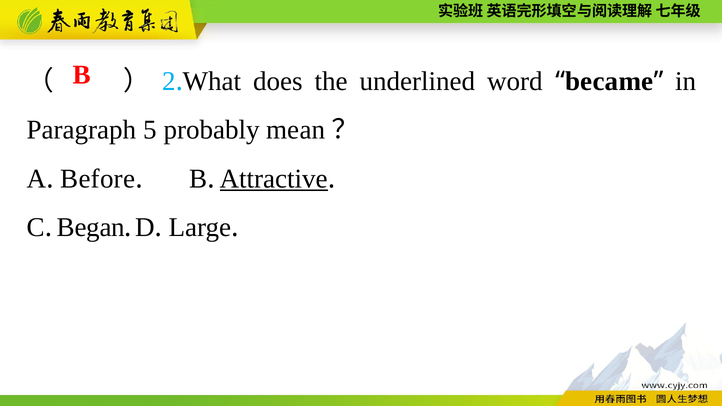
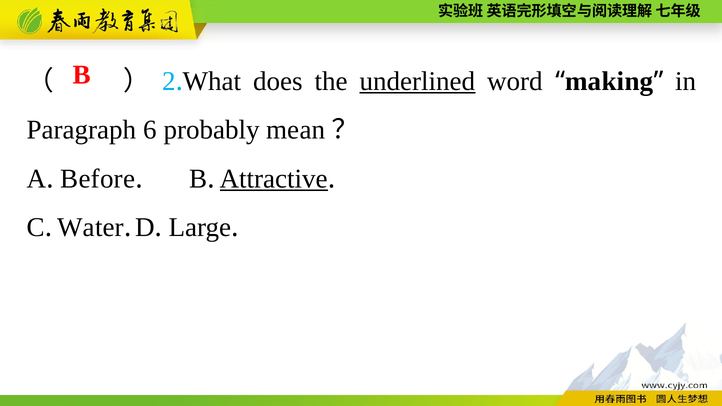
underlined underline: none -> present (418, 81)
became: became -> making (609, 81)
5: 5 -> 6 (150, 130)
Began: Began -> Water (91, 228)
